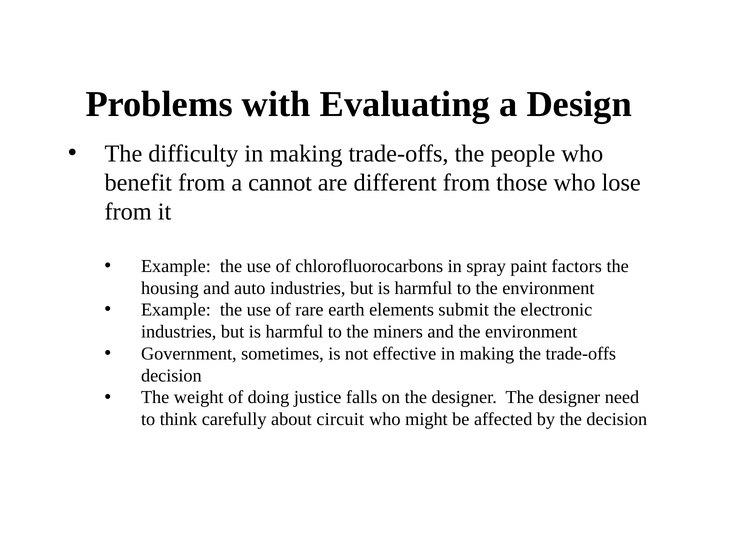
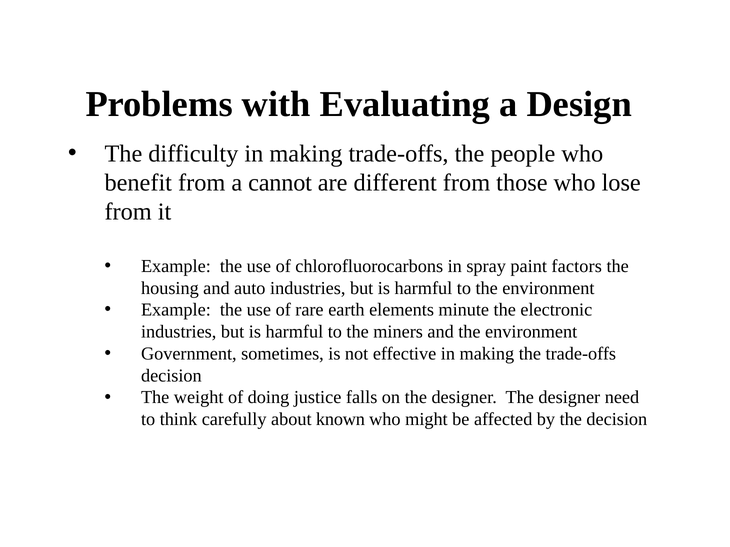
submit: submit -> minute (464, 310)
circuit: circuit -> known (340, 420)
